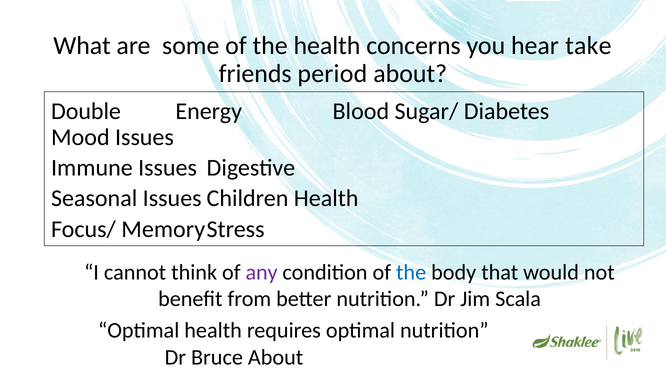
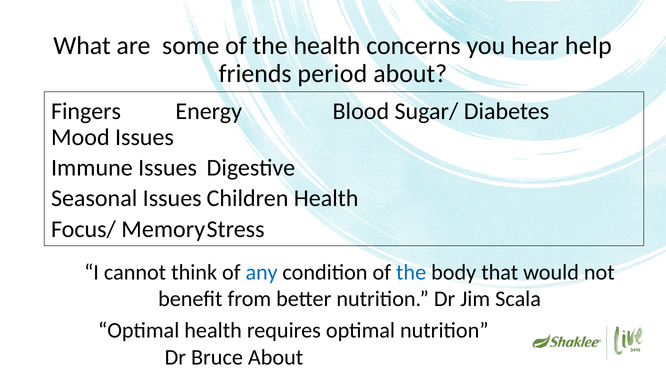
take: take -> help (588, 46)
Double: Double -> Fingers (86, 111)
any colour: purple -> blue (262, 272)
